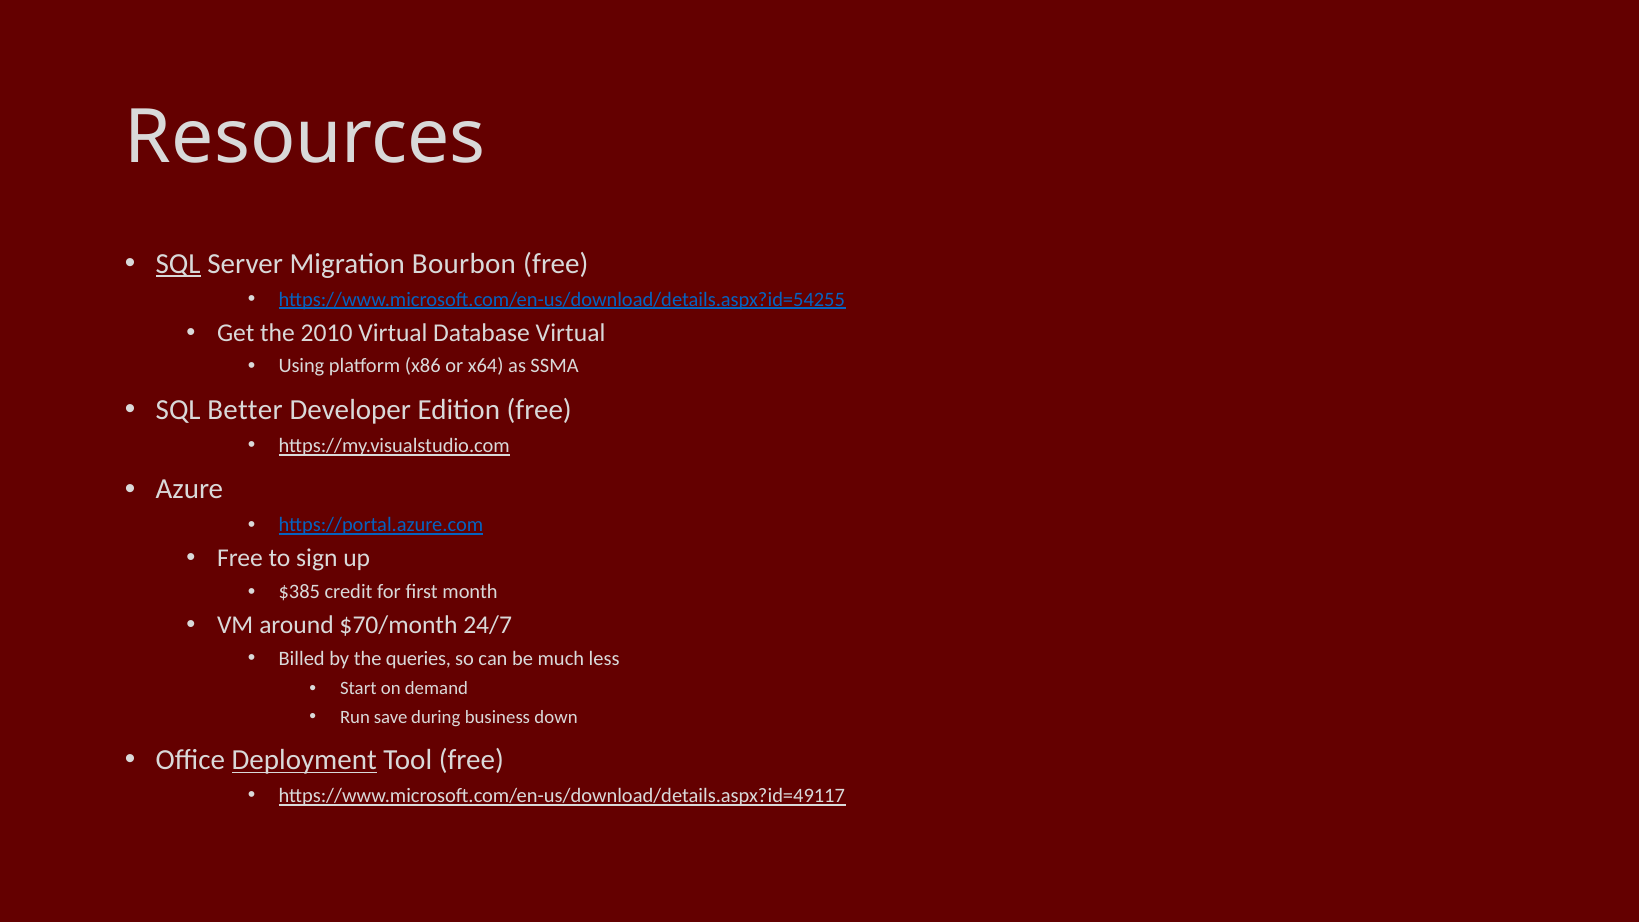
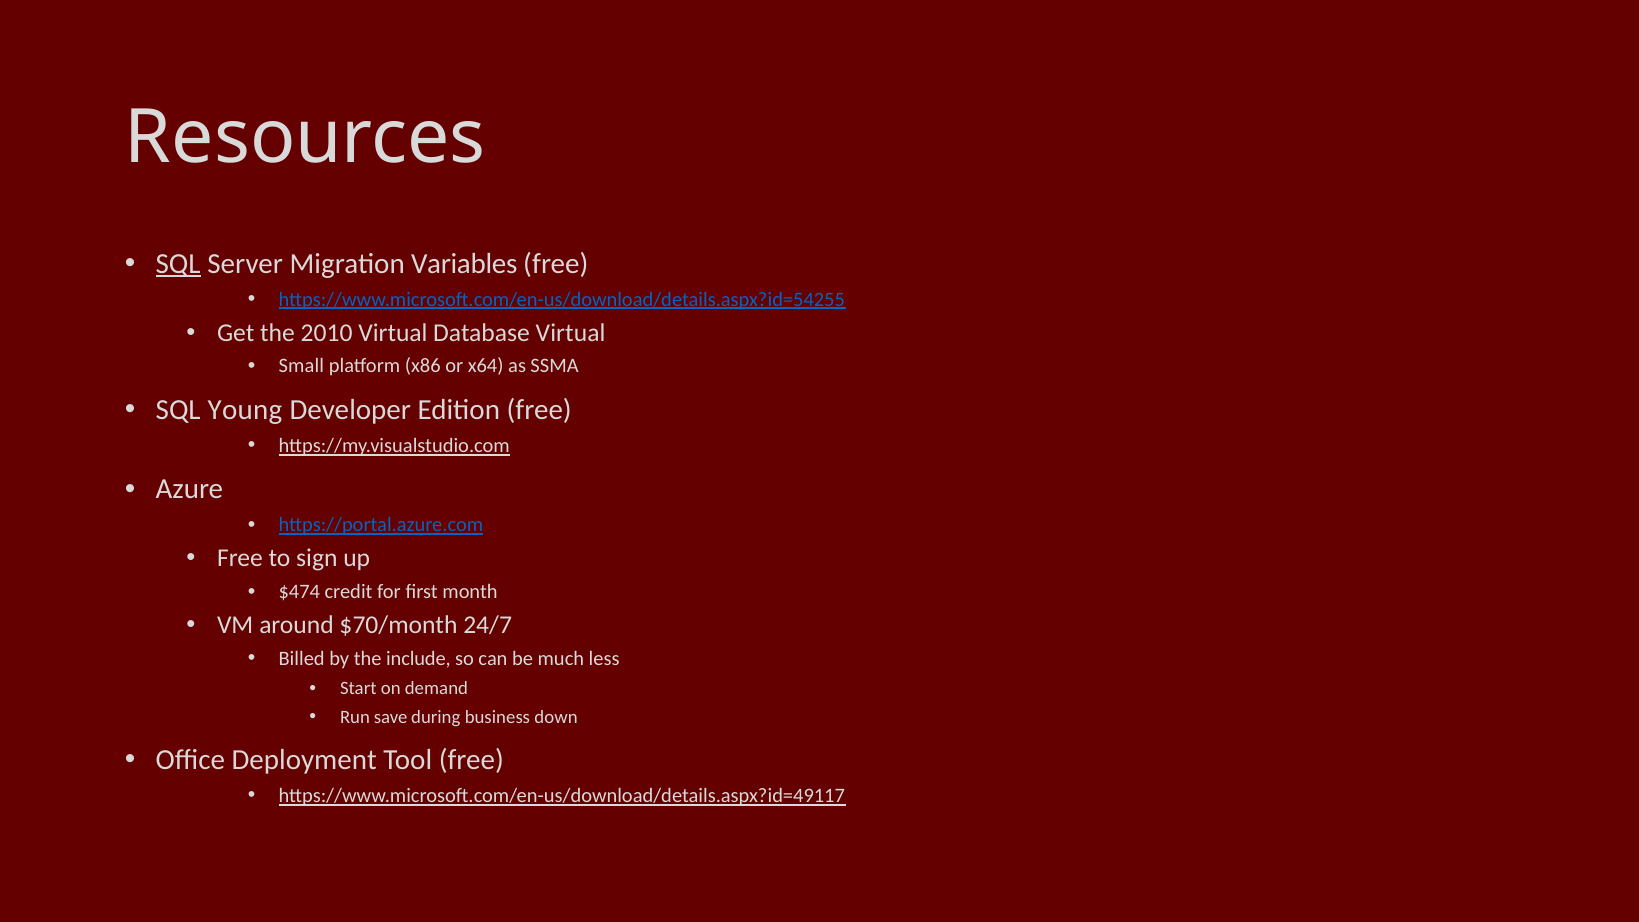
Bourbon: Bourbon -> Variables (464, 264)
Using: Using -> Small (301, 366)
Better: Better -> Young (245, 410)
$385: $385 -> $474 (299, 592)
queries: queries -> include (418, 659)
Deployment underline: present -> none (304, 760)
